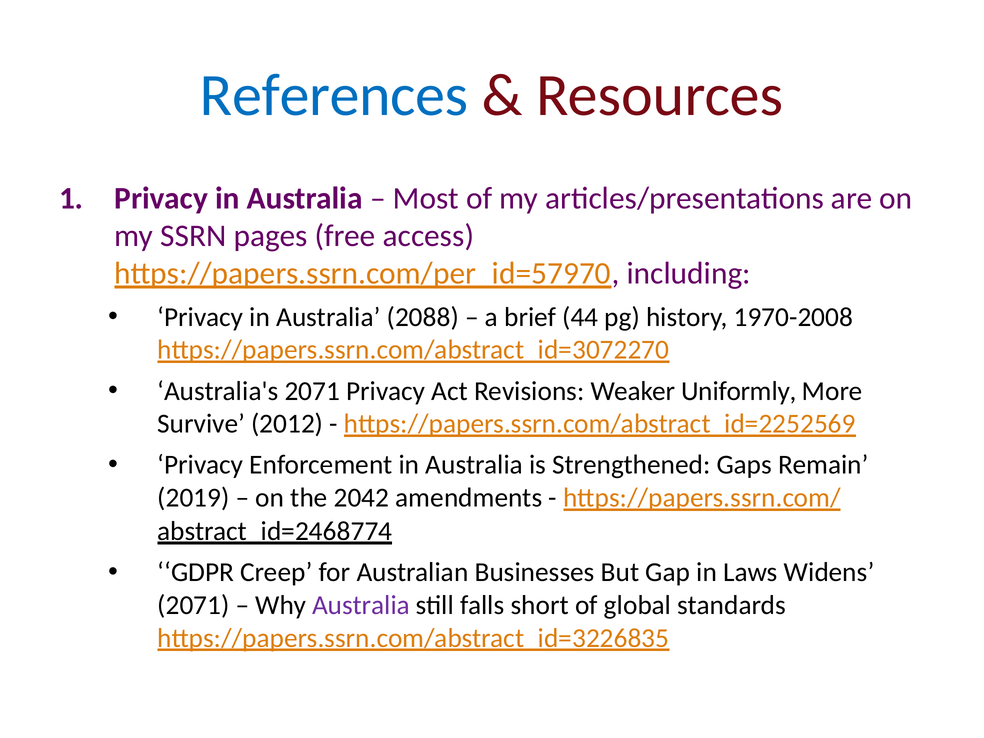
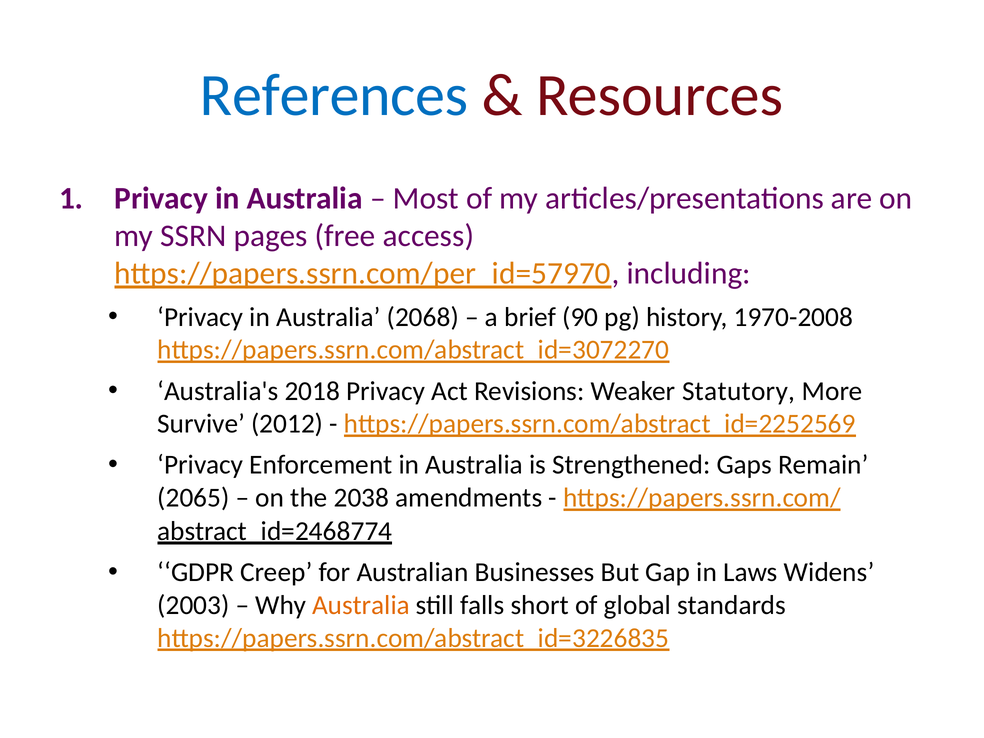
2088: 2088 -> 2068 (423, 317)
44: 44 -> 90 (580, 317)
Australia's 2071: 2071 -> 2018 (312, 391)
Uniformly: Uniformly -> Statutory (739, 391)
2019: 2019 -> 2065 (193, 498)
2042: 2042 -> 2038 (361, 498)
2071: 2071 -> 2003 (193, 605)
Australia colour: purple -> orange (361, 605)
